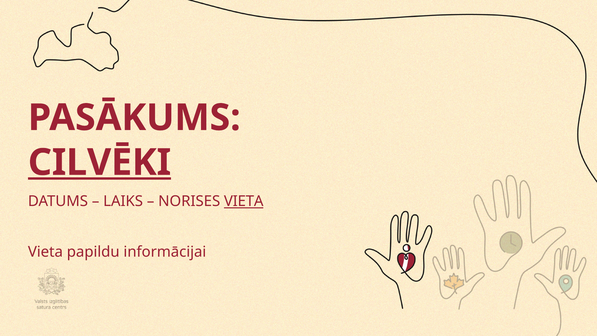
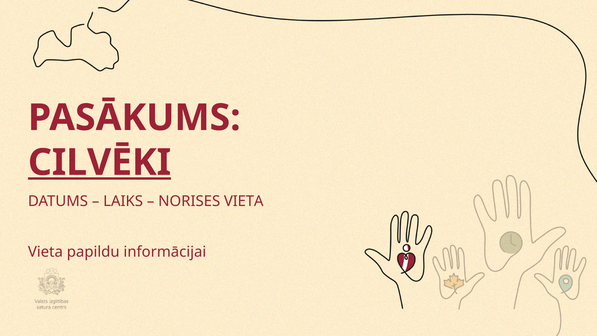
VIETA underline: present -> none (244, 201)
